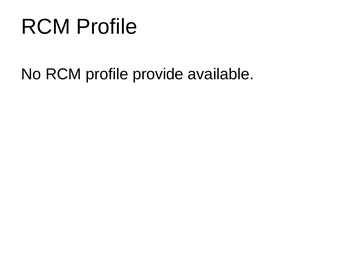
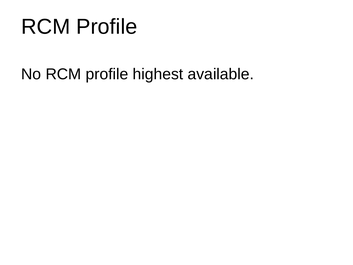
provide: provide -> highest (158, 74)
